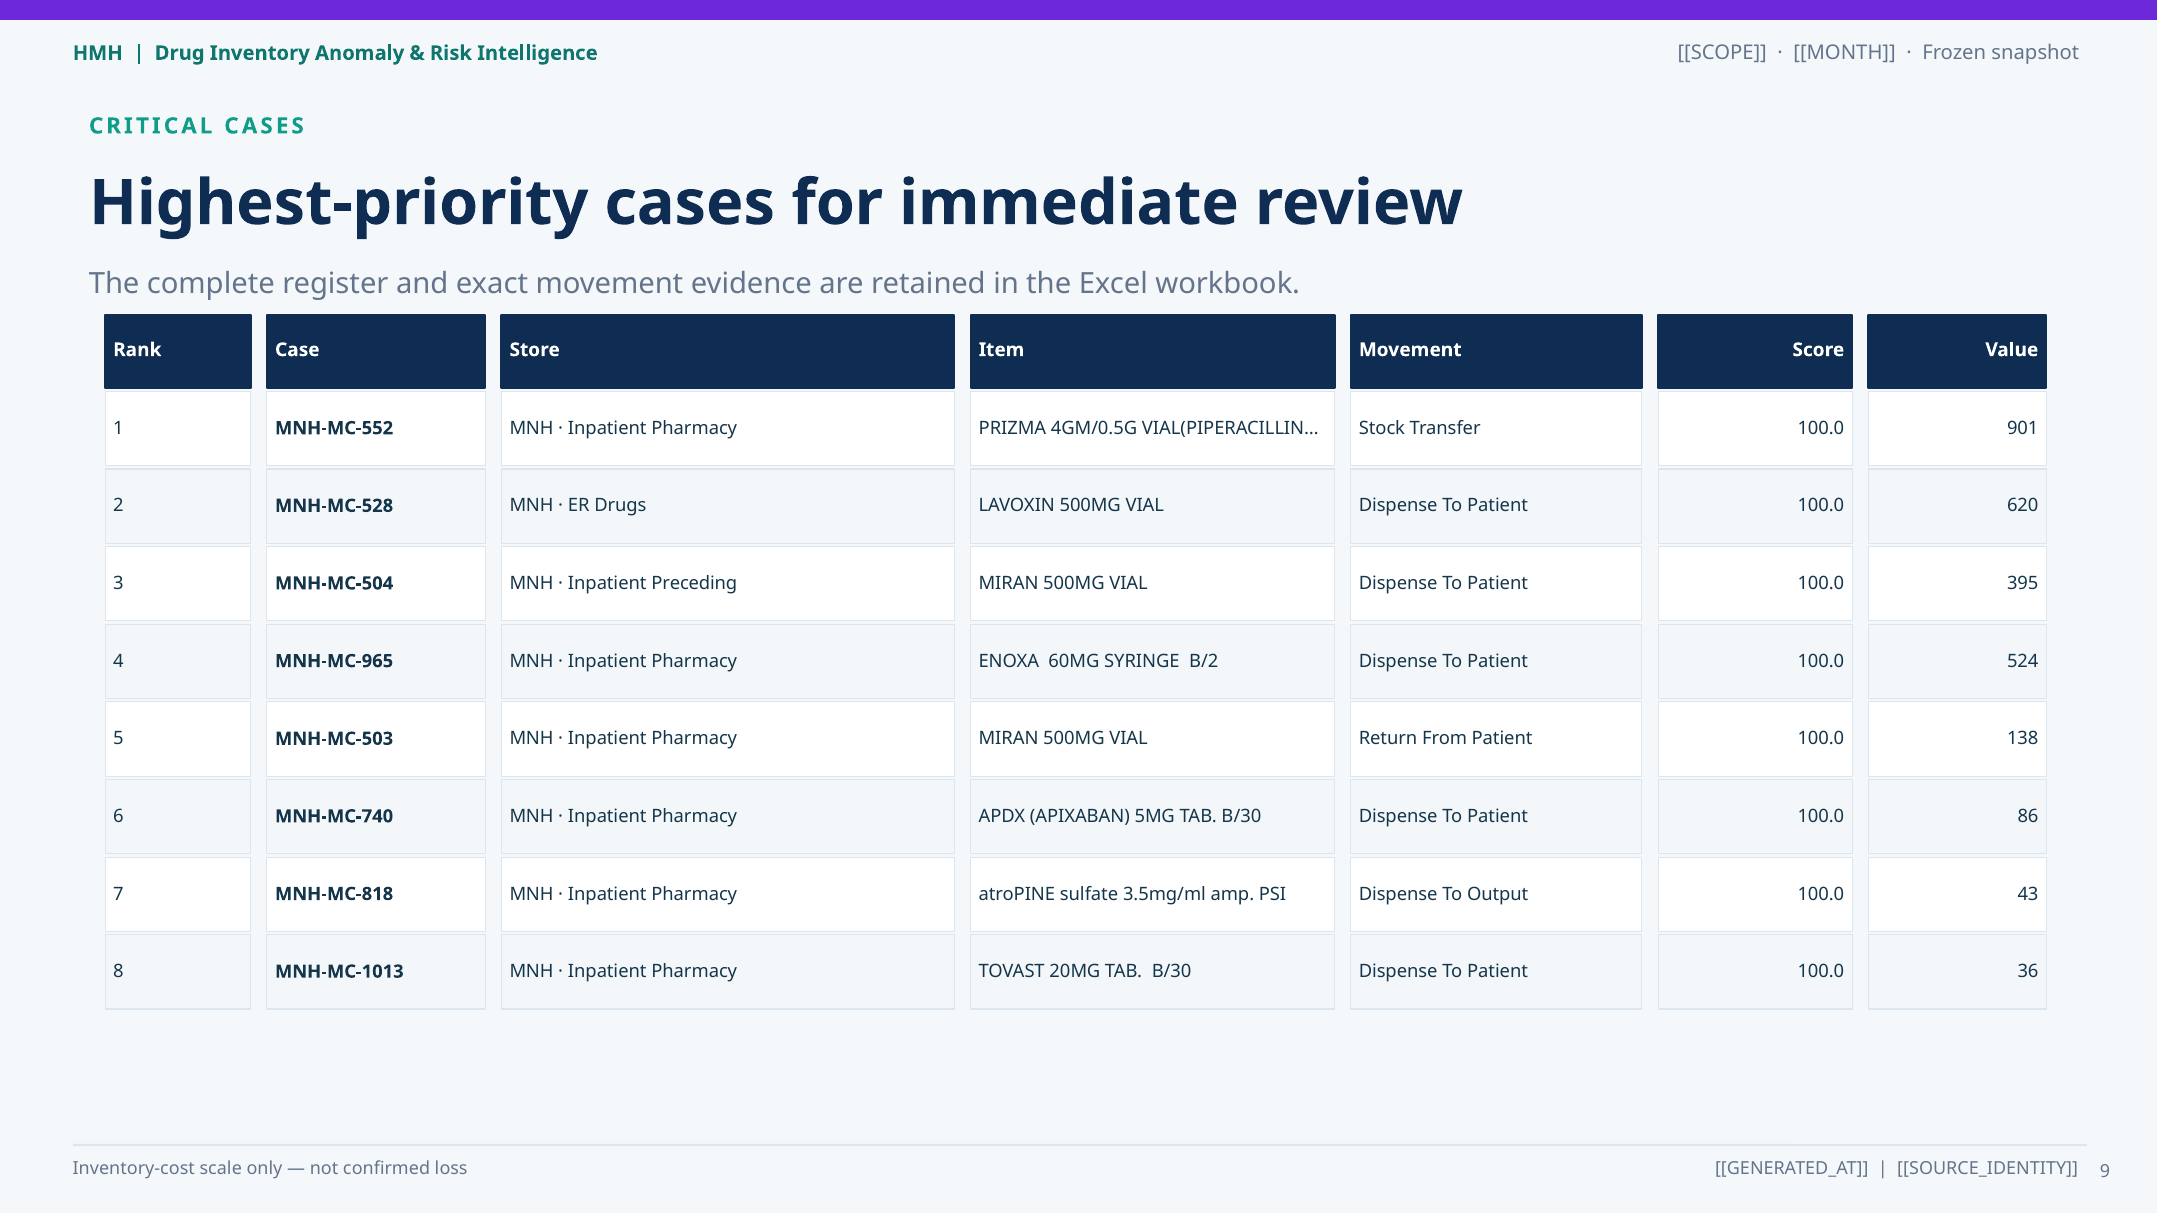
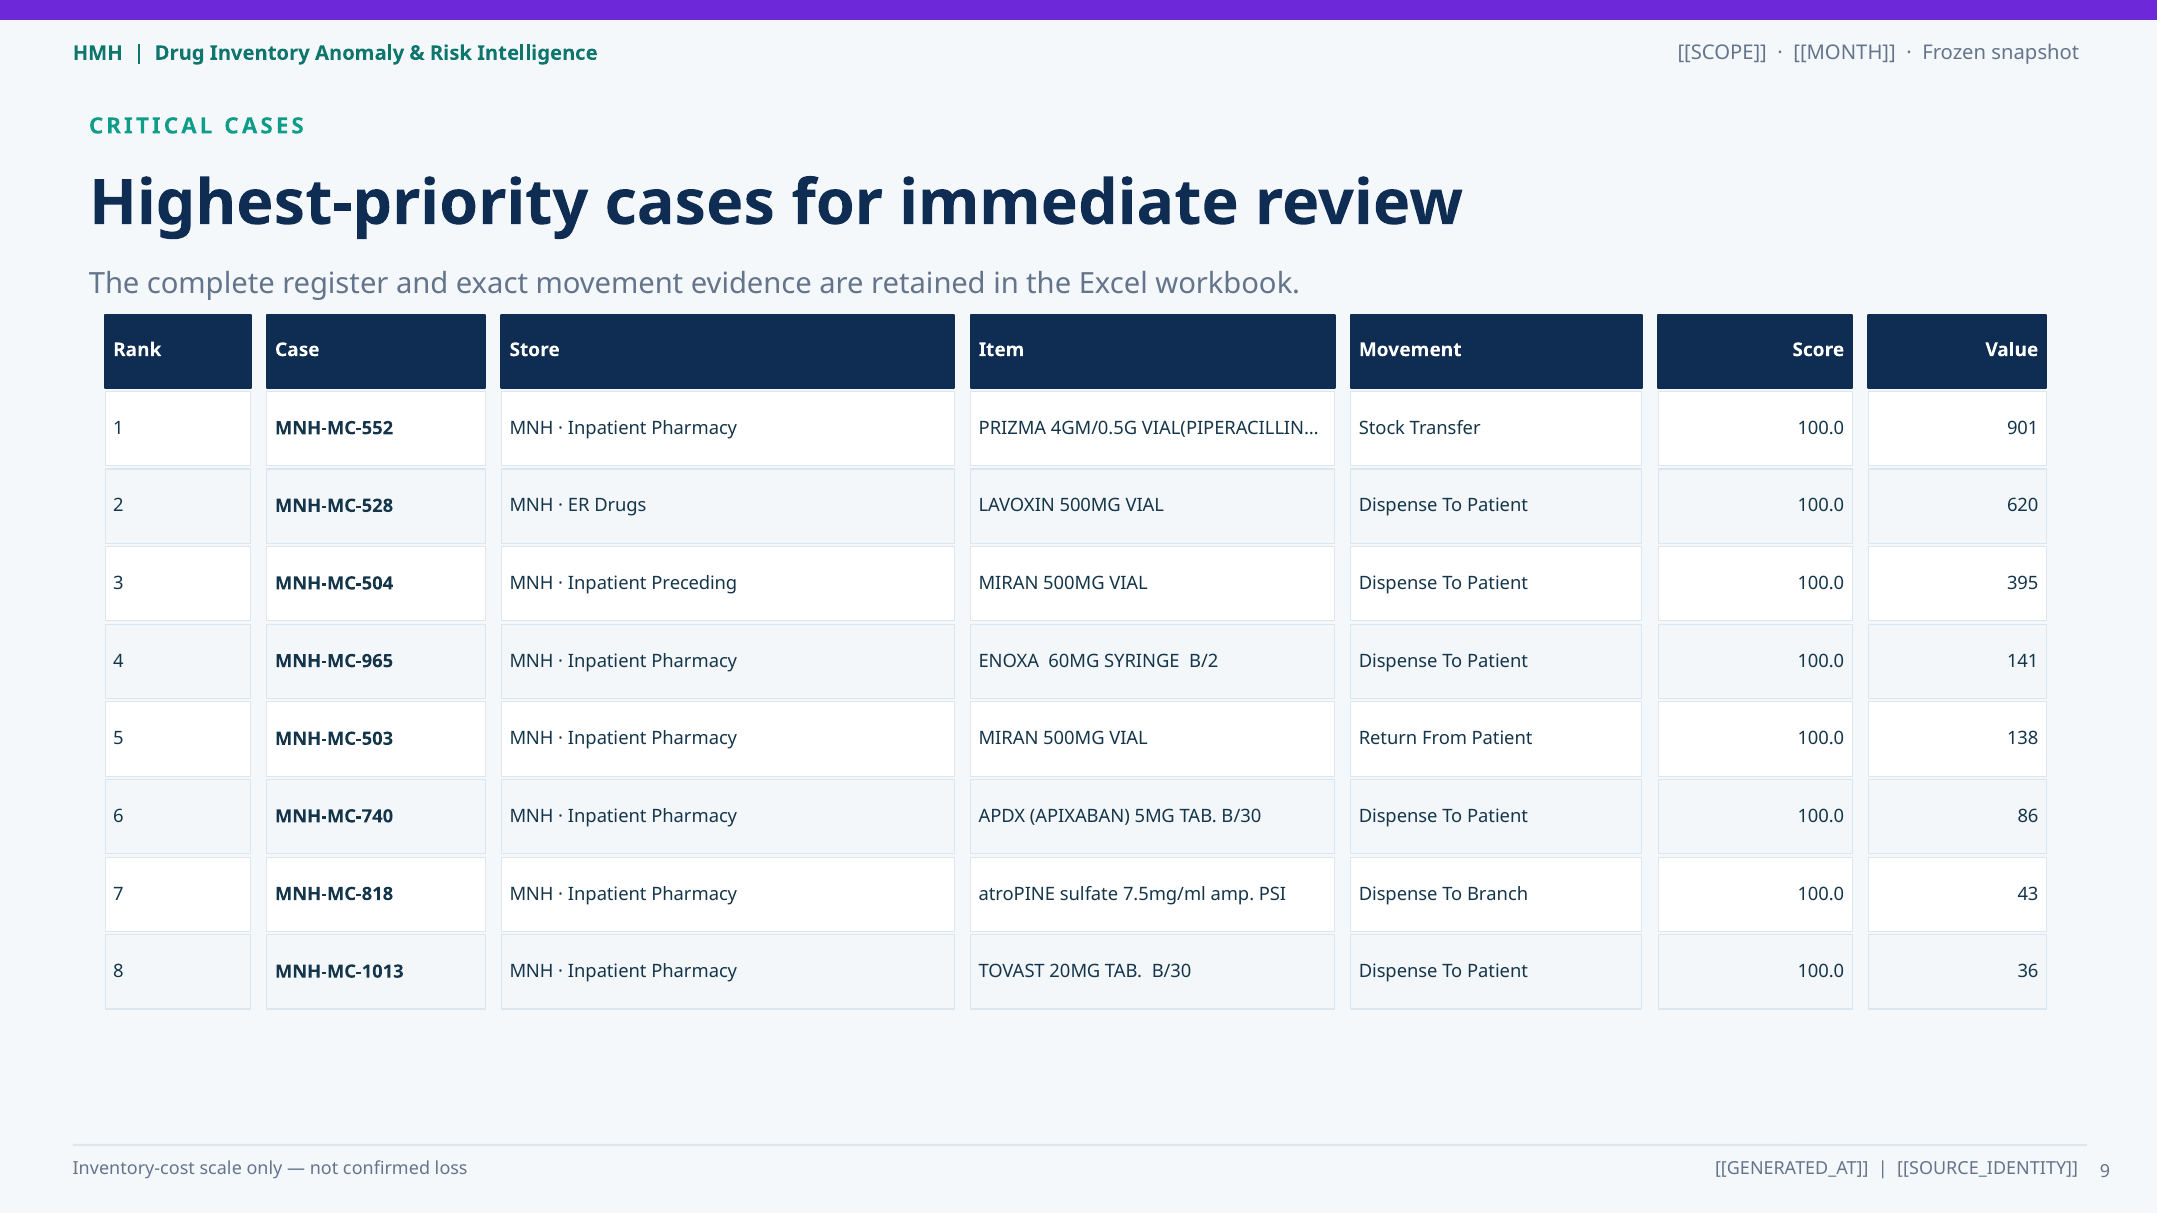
524: 524 -> 141 (2023, 661)
3.5mg/ml: 3.5mg/ml -> 7.5mg/ml (1164, 894)
Output: Output -> Branch (1498, 894)
